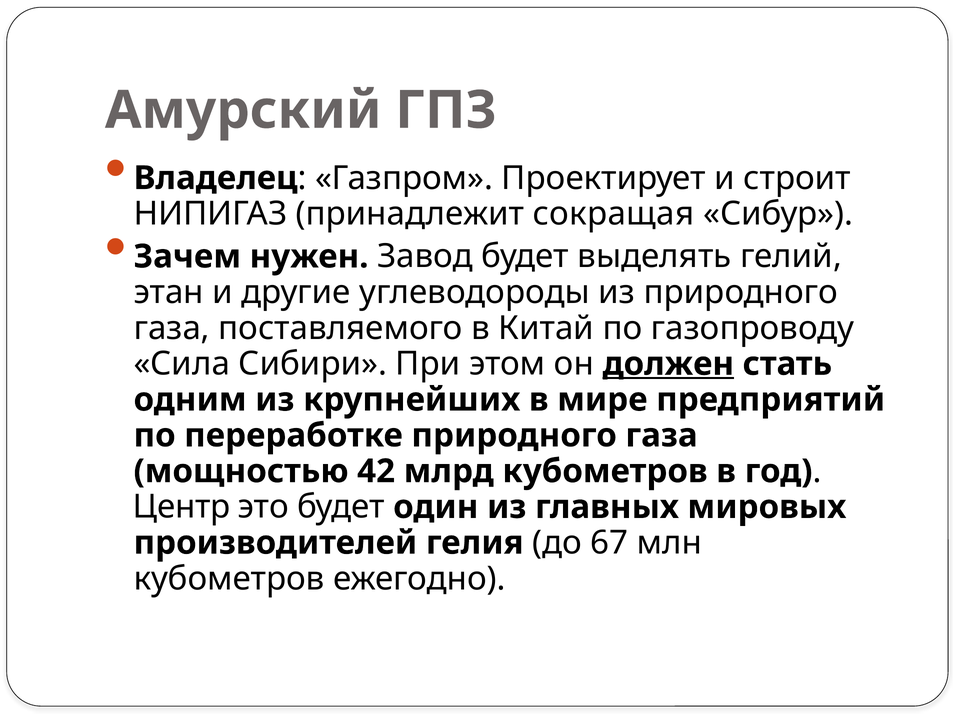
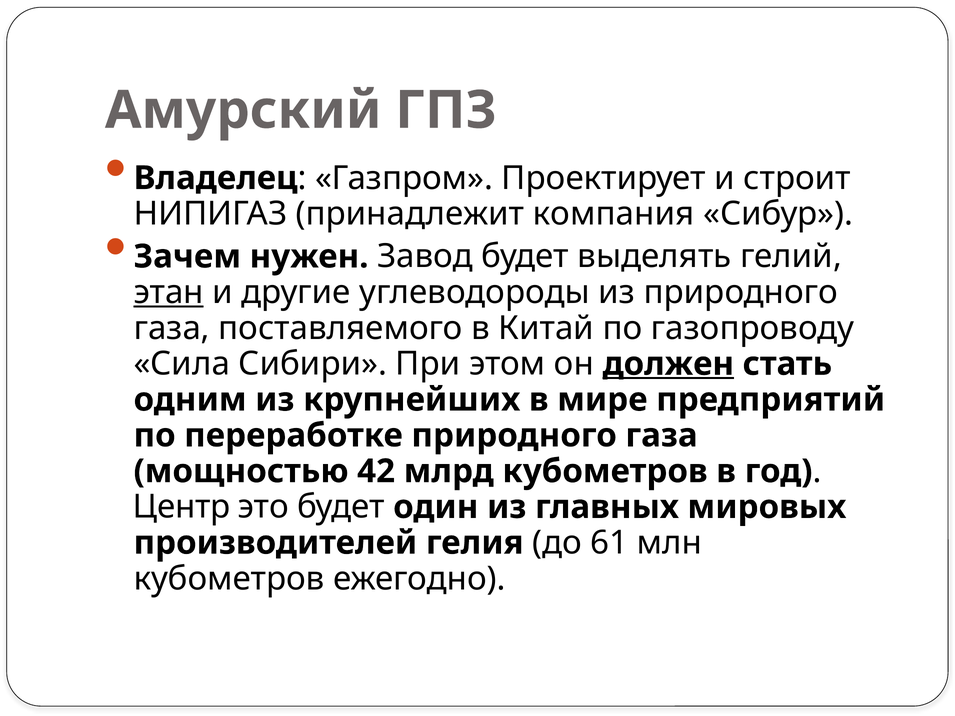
сокращая: сокращая -> компания (614, 214)
этан underline: none -> present (169, 292)
67: 67 -> 61 (609, 543)
